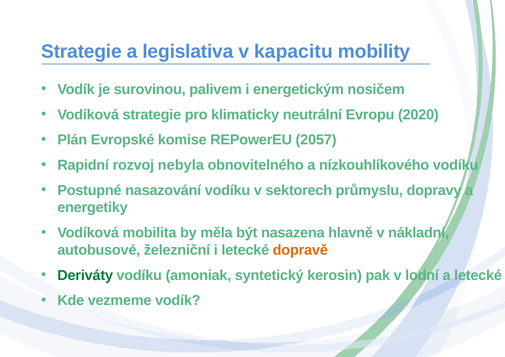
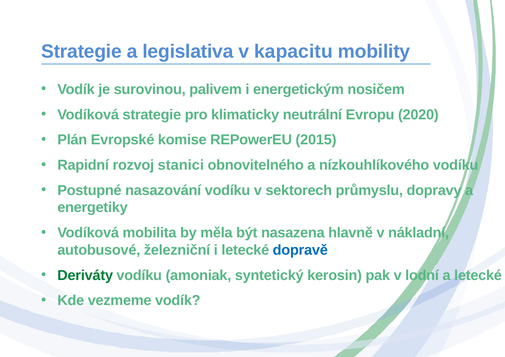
2057: 2057 -> 2015 (316, 140)
nebyla: nebyla -> stanici (181, 165)
dopravě colour: orange -> blue (300, 250)
